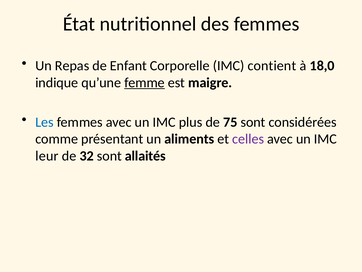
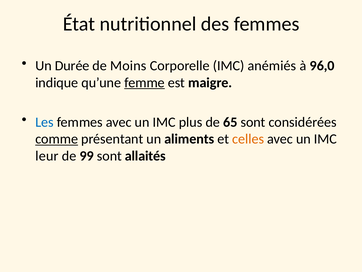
Repas: Repas -> Durée (72, 66)
Enfant: Enfant -> Moins (128, 66)
contient: contient -> anémiés (272, 66)
18,0: 18,0 -> 96,0 (322, 66)
75: 75 -> 65 (230, 122)
comme underline: none -> present (57, 139)
celles colour: purple -> orange (248, 139)
32: 32 -> 99 (87, 156)
